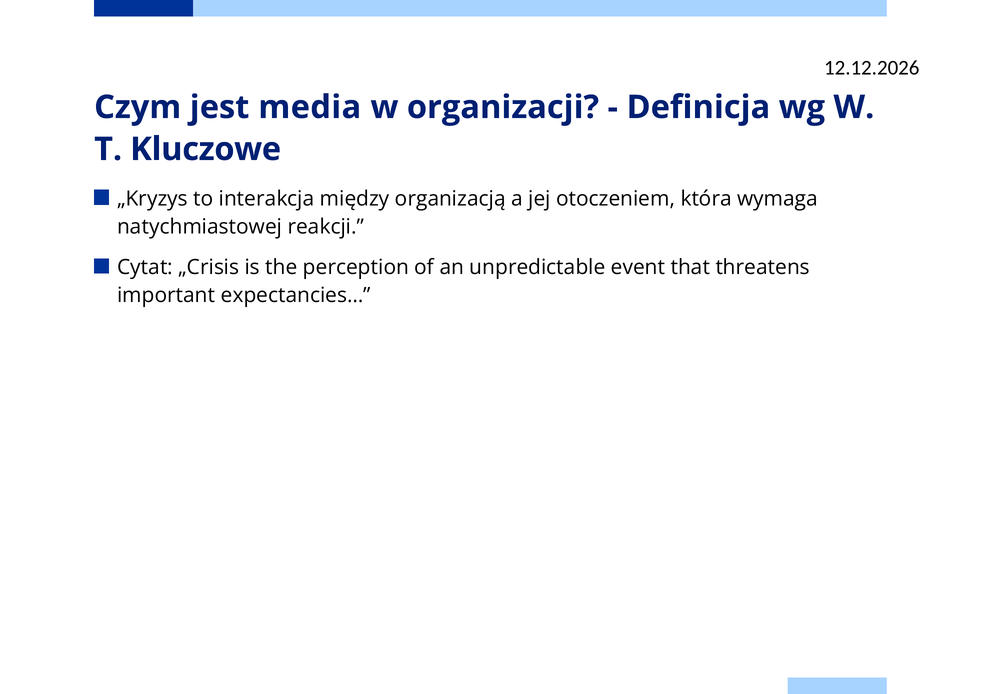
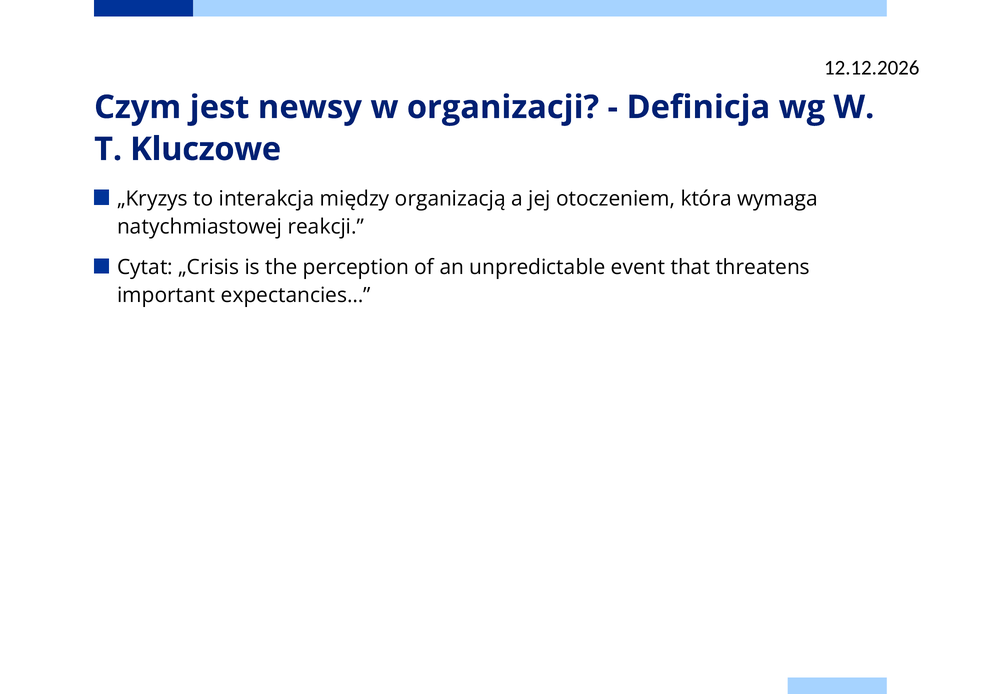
media: media -> newsy (310, 107)
